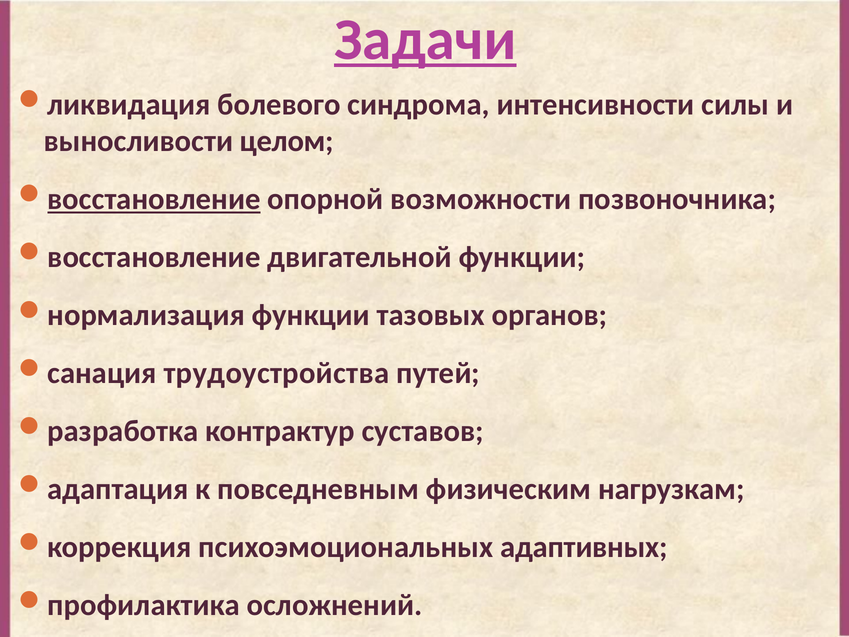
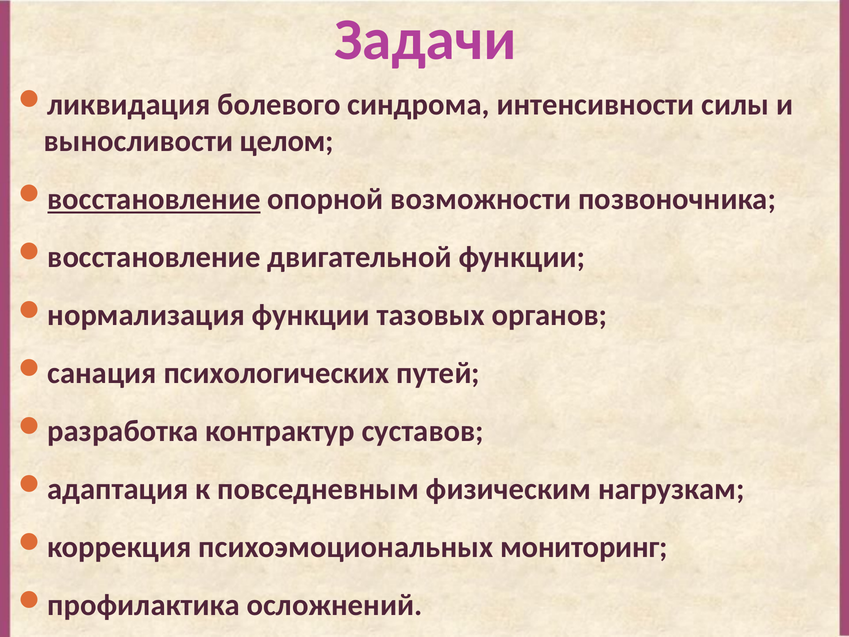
Задачи underline: present -> none (425, 40)
трудоустройства: трудоустройства -> психологических (277, 373)
адаптивных: адаптивных -> мониторинг (584, 547)
